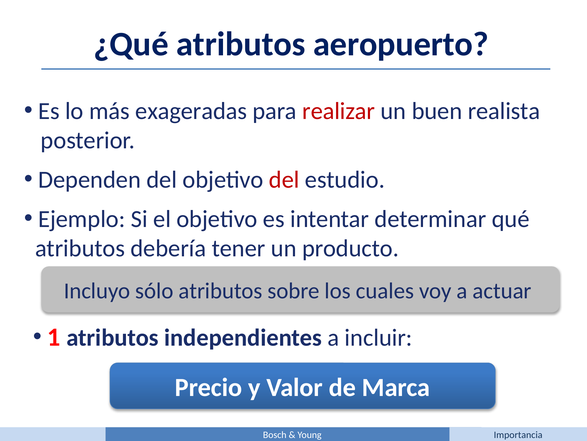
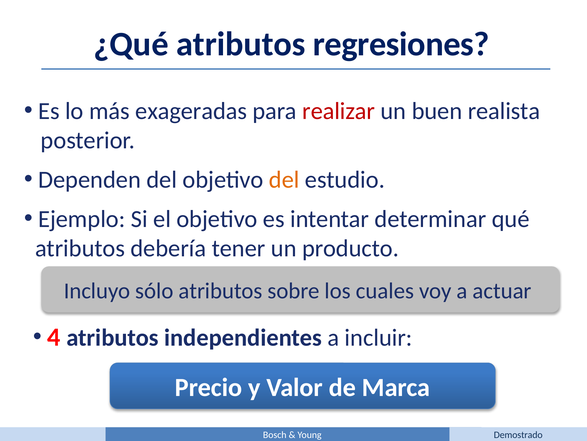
aeropuerto: aeropuerto -> regresiones (401, 44)
del colour: red -> orange (284, 179)
1: 1 -> 4 (54, 337)
Importancia: Importancia -> Demostrado (518, 434)
